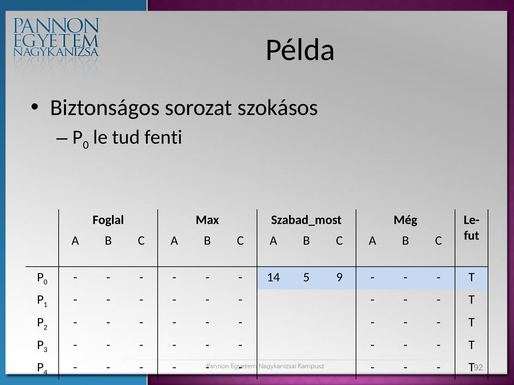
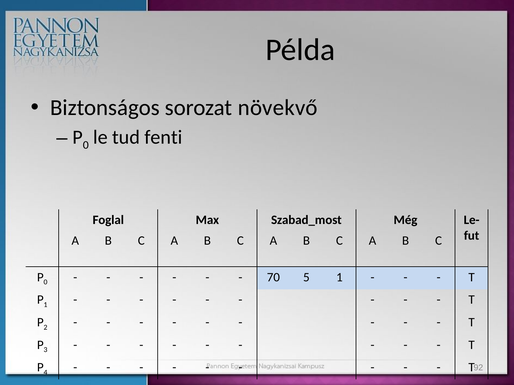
szokásos: szokásos -> növekvő (278, 108)
14: 14 -> 70 (273, 278)
5 9: 9 -> 1 (339, 278)
